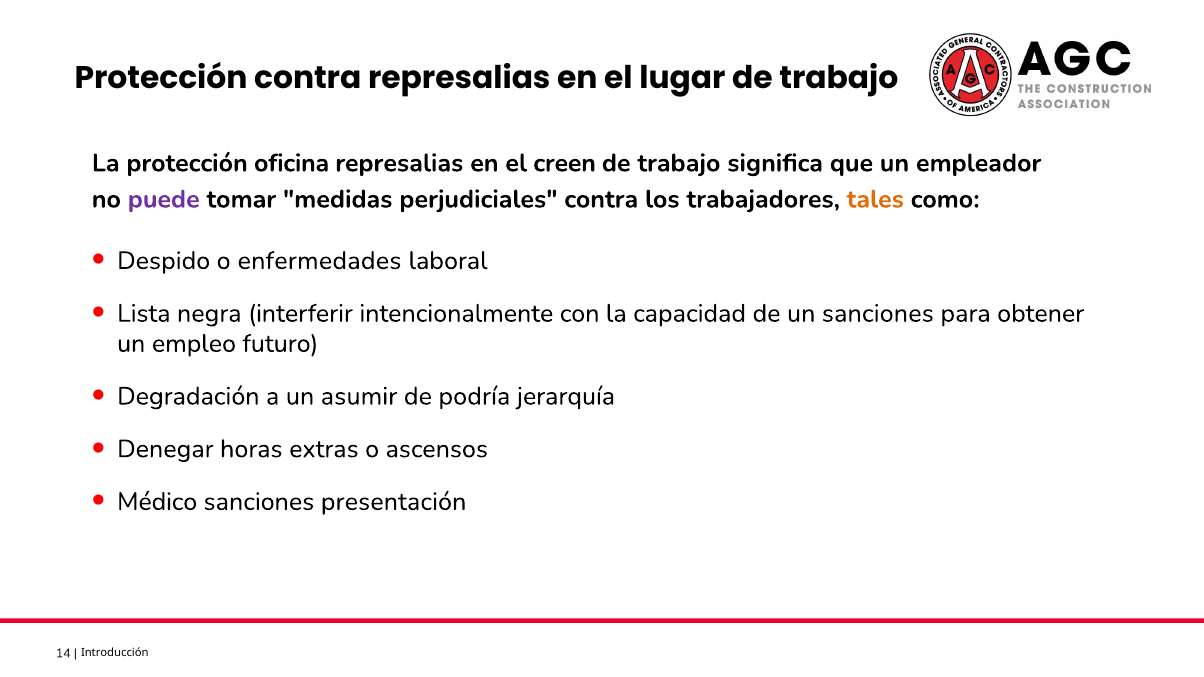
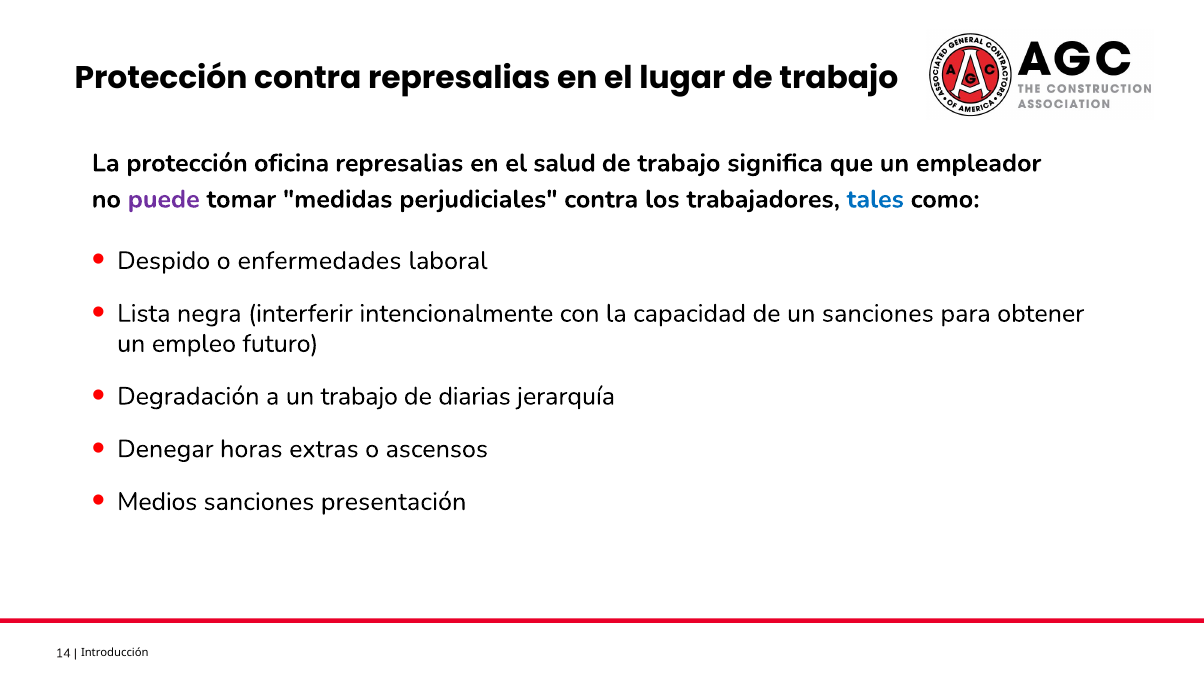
creen: creen -> salud (565, 163)
tales colour: orange -> blue (875, 199)
un asumir: asumir -> trabajo (359, 396)
podría: podría -> diarias (475, 396)
Médico: Médico -> Medios (157, 502)
